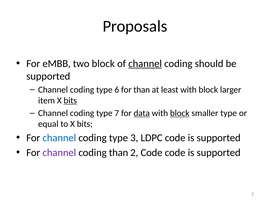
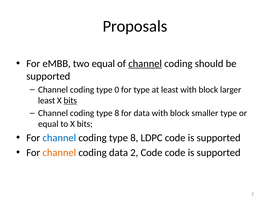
two block: block -> equal (103, 63)
6: 6 -> 0 (117, 89)
for than: than -> type (142, 89)
item: item -> least (47, 100)
7: 7 -> 8 (117, 113)
data underline: present -> none (142, 113)
block underline: present -> none (180, 113)
3: 3 -> 8 (134, 138)
channel colour: purple -> orange (59, 152)
coding than: than -> data (119, 152)
